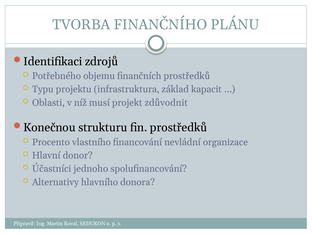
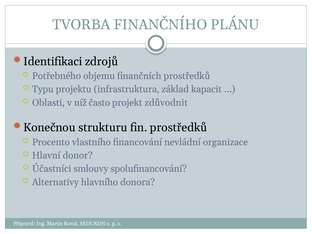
musí: musí -> často (99, 103)
jednoho: jednoho -> smlouvy (91, 169)
